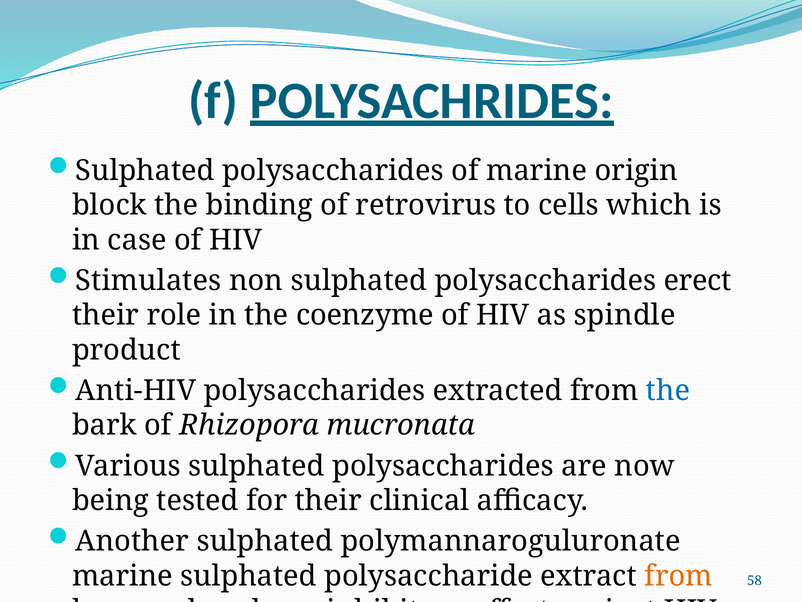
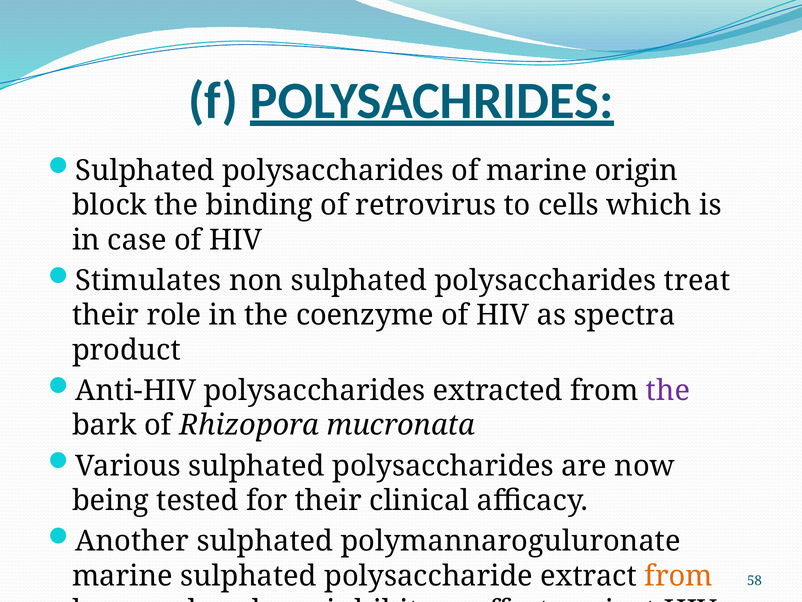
erect: erect -> treat (697, 280)
spindle: spindle -> spectra (625, 315)
the colour: blue -> purple (668, 390)
